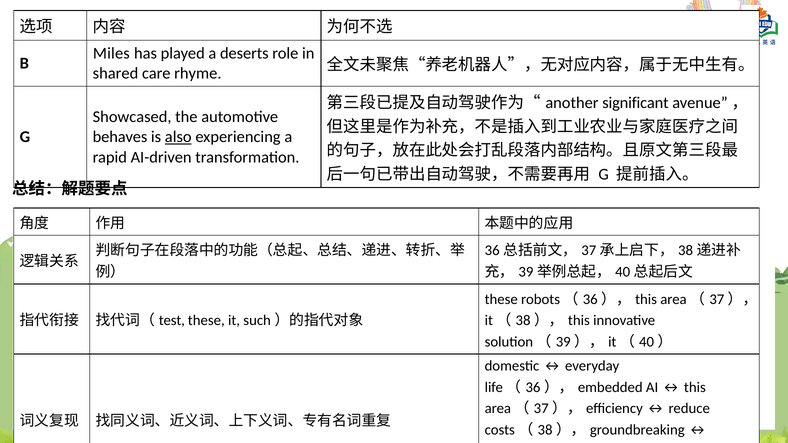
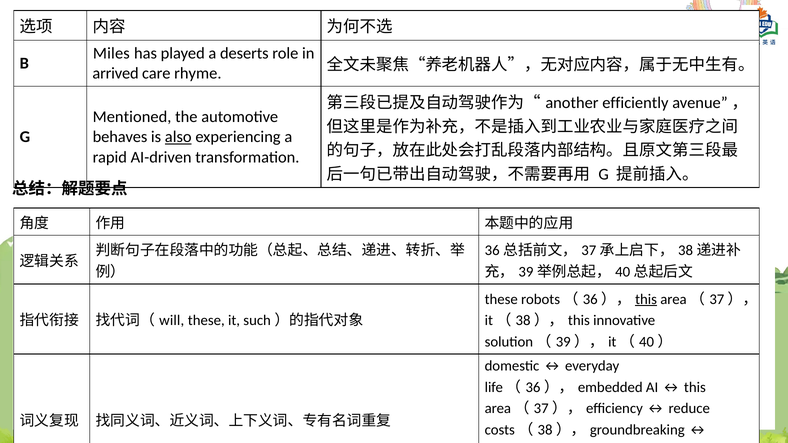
shared: shared -> arrived (116, 74)
significant: significant -> efficiently (635, 103)
Showcased: Showcased -> Mentioned (132, 117)
this underline: none -> present (646, 299)
test: test -> will (172, 321)
